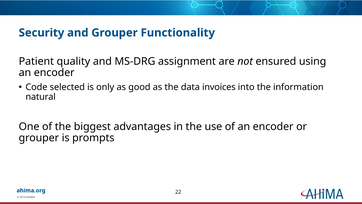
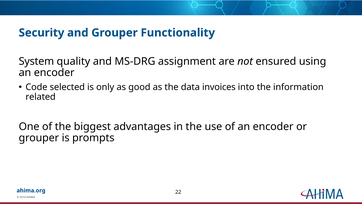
Patient: Patient -> System (36, 61)
natural: natural -> related (41, 97)
